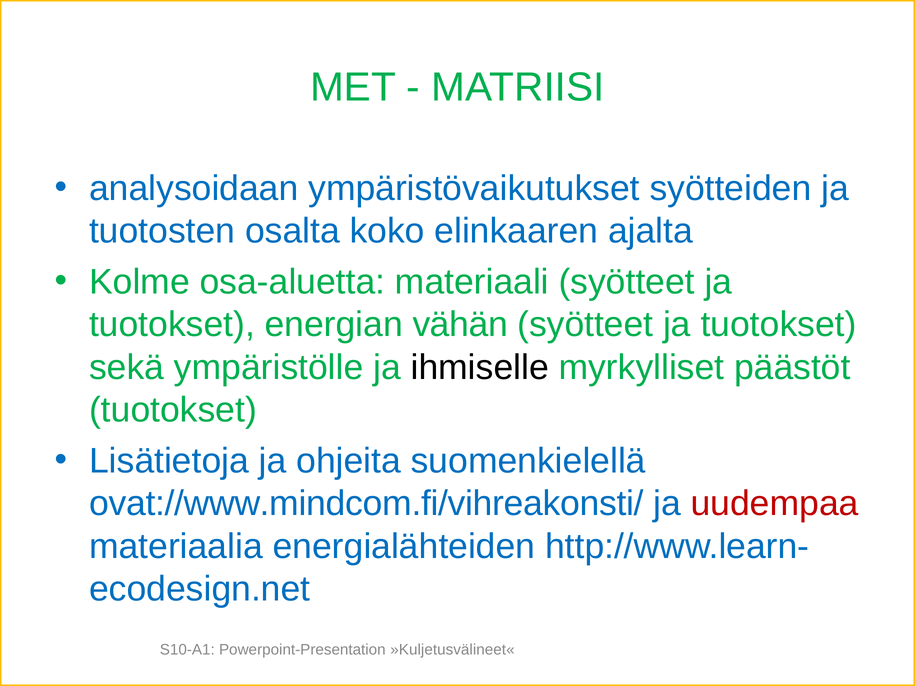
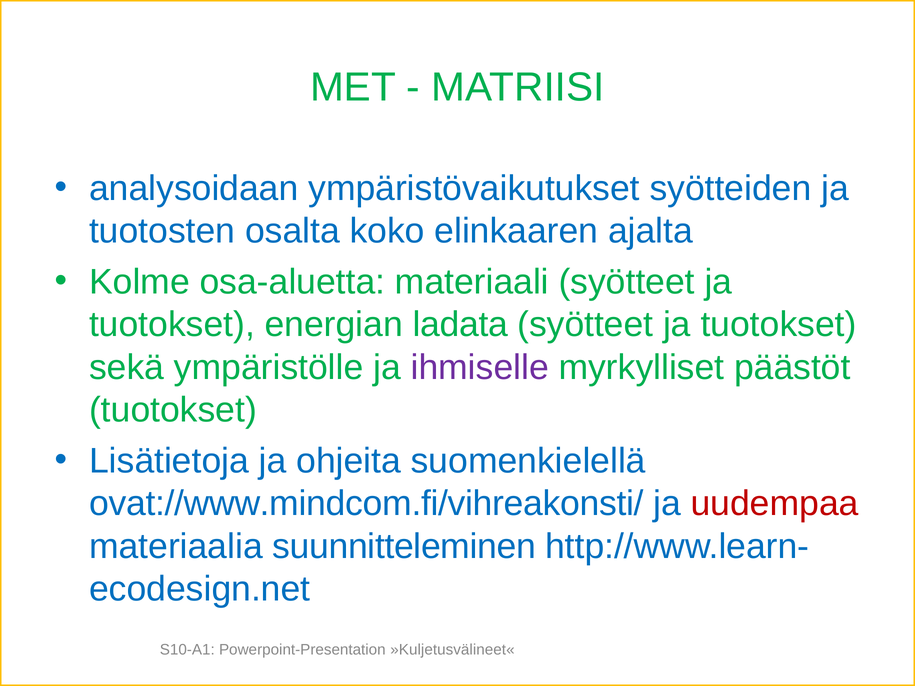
vähän: vähän -> ladata (460, 325)
ihmiselle colour: black -> purple (480, 368)
energialähteiden: energialähteiden -> suunnitteleminen (404, 547)
